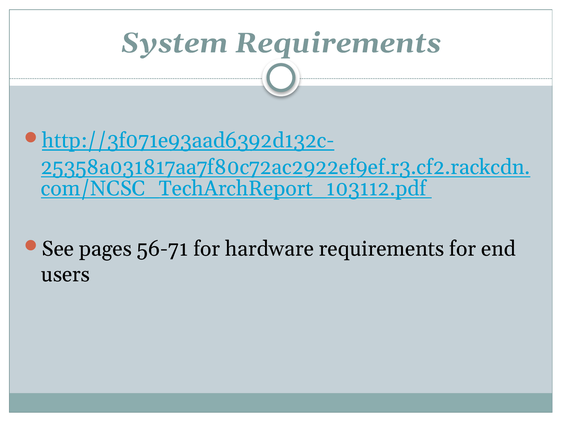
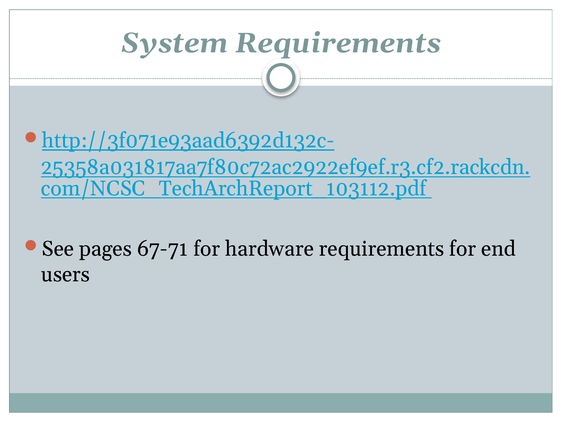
56-71: 56-71 -> 67-71 (162, 249)
